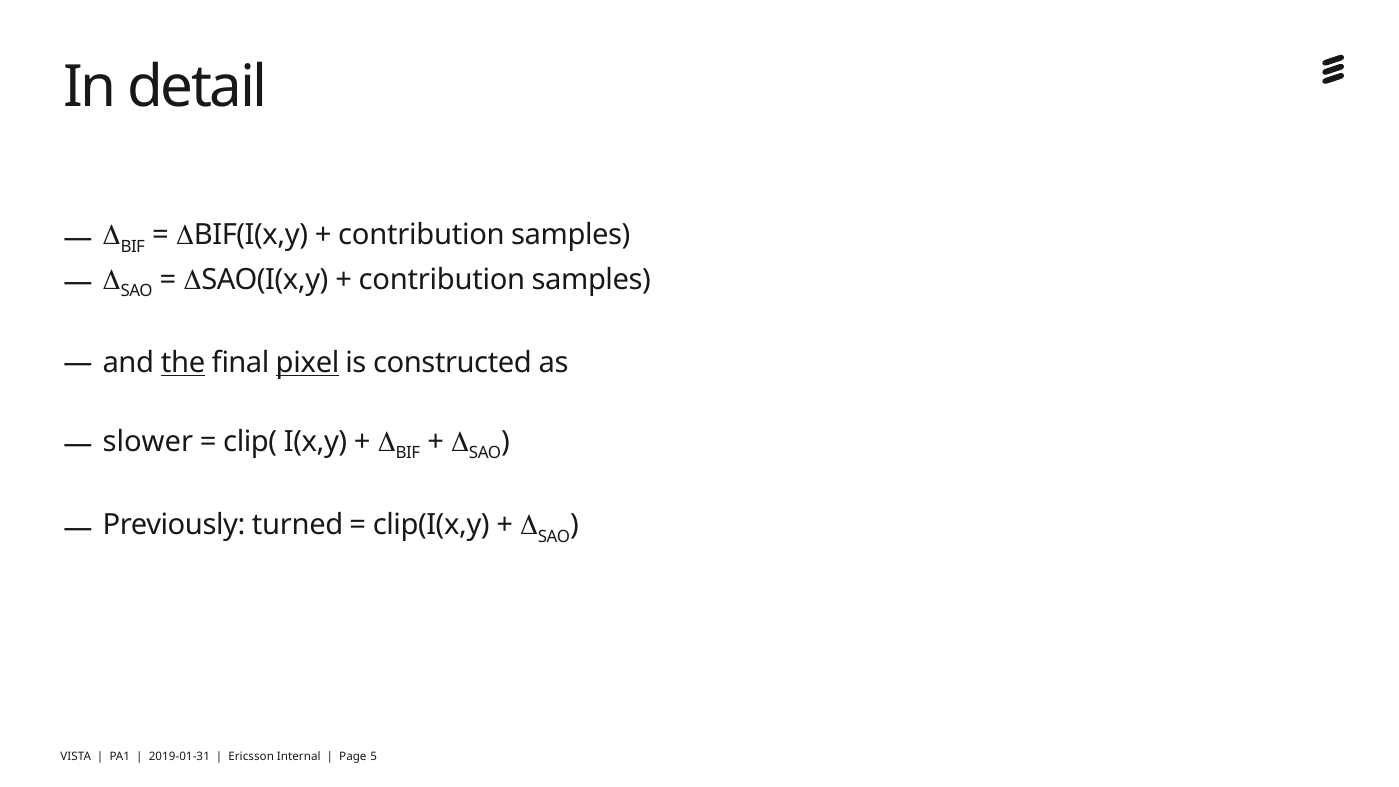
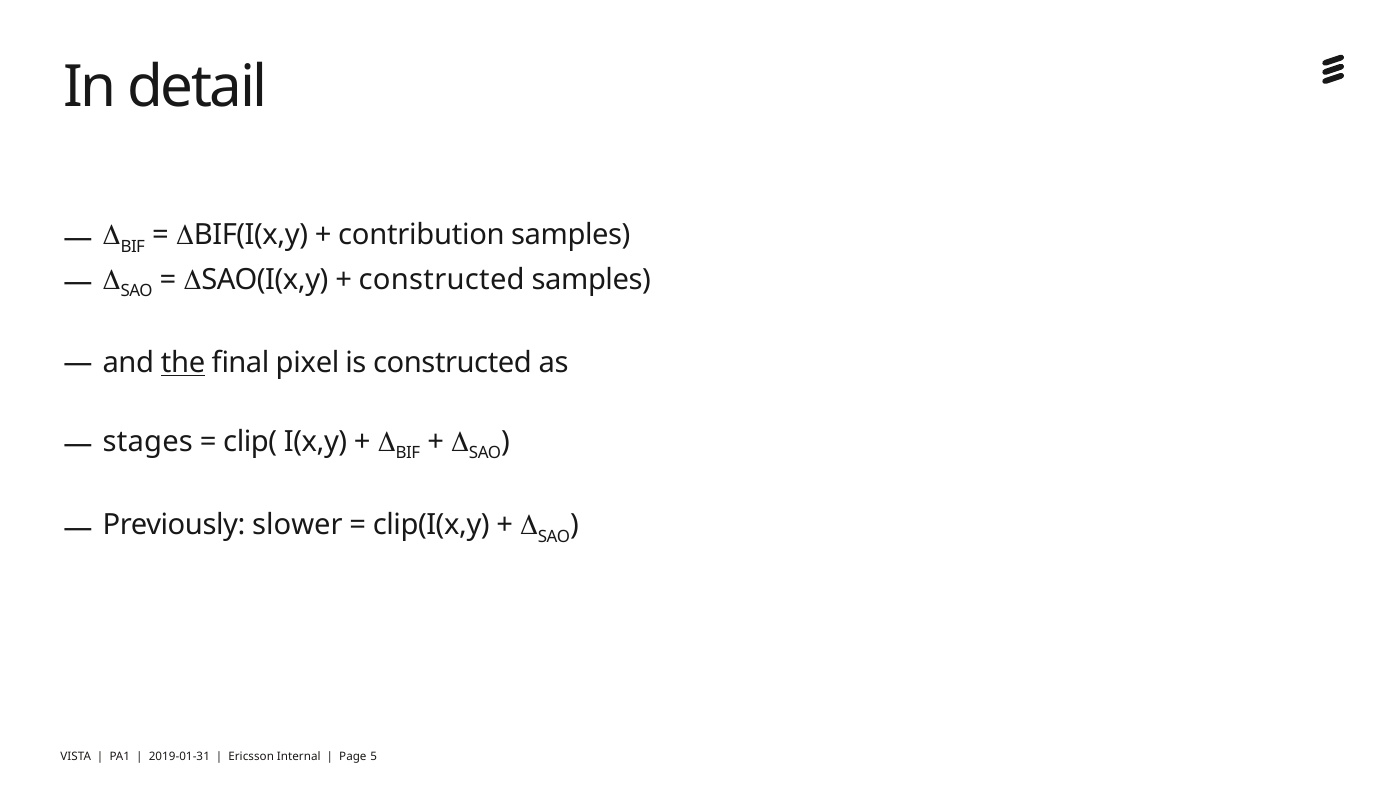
contribution: contribution -> constructed (442, 279)
pixel underline: present -> none (308, 363)
slower: slower -> stages (148, 442)
turned: turned -> slower (297, 525)
